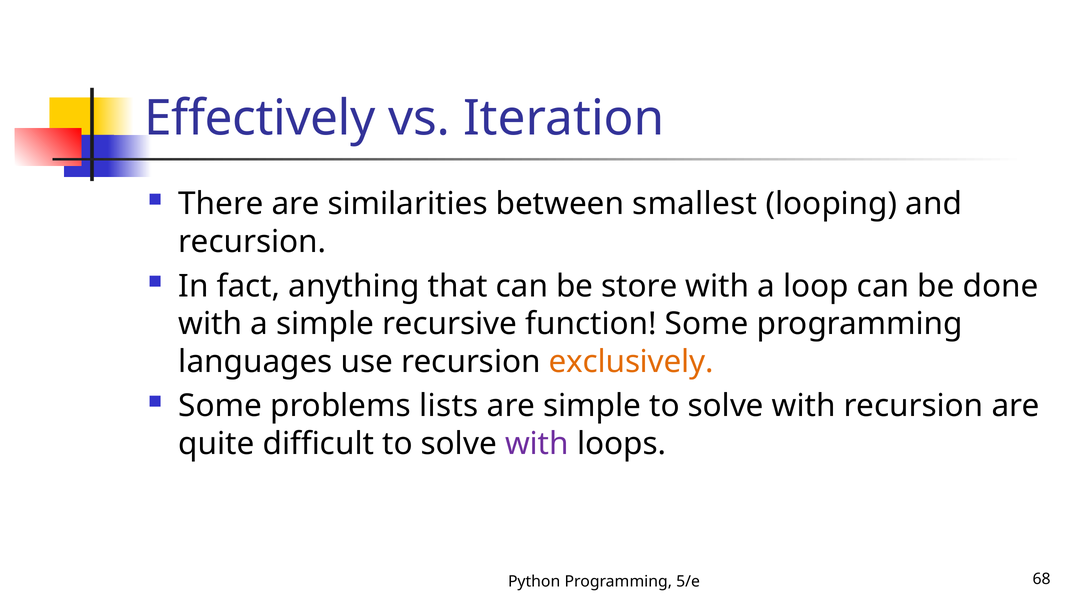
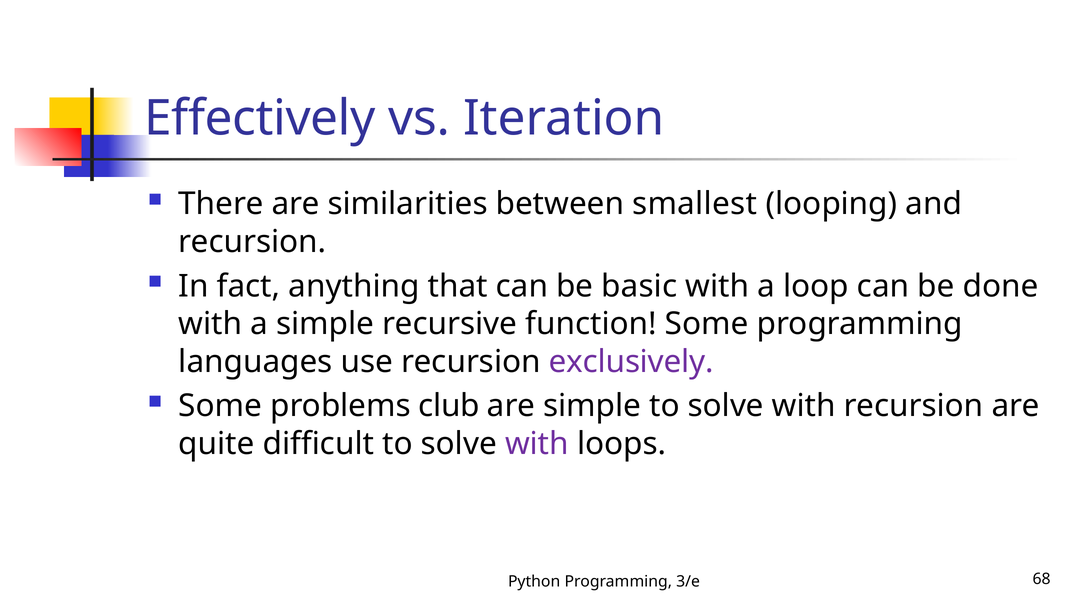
store: store -> basic (639, 286)
exclusively colour: orange -> purple (631, 362)
lists: lists -> club (449, 406)
5/e: 5/e -> 3/e (688, 582)
